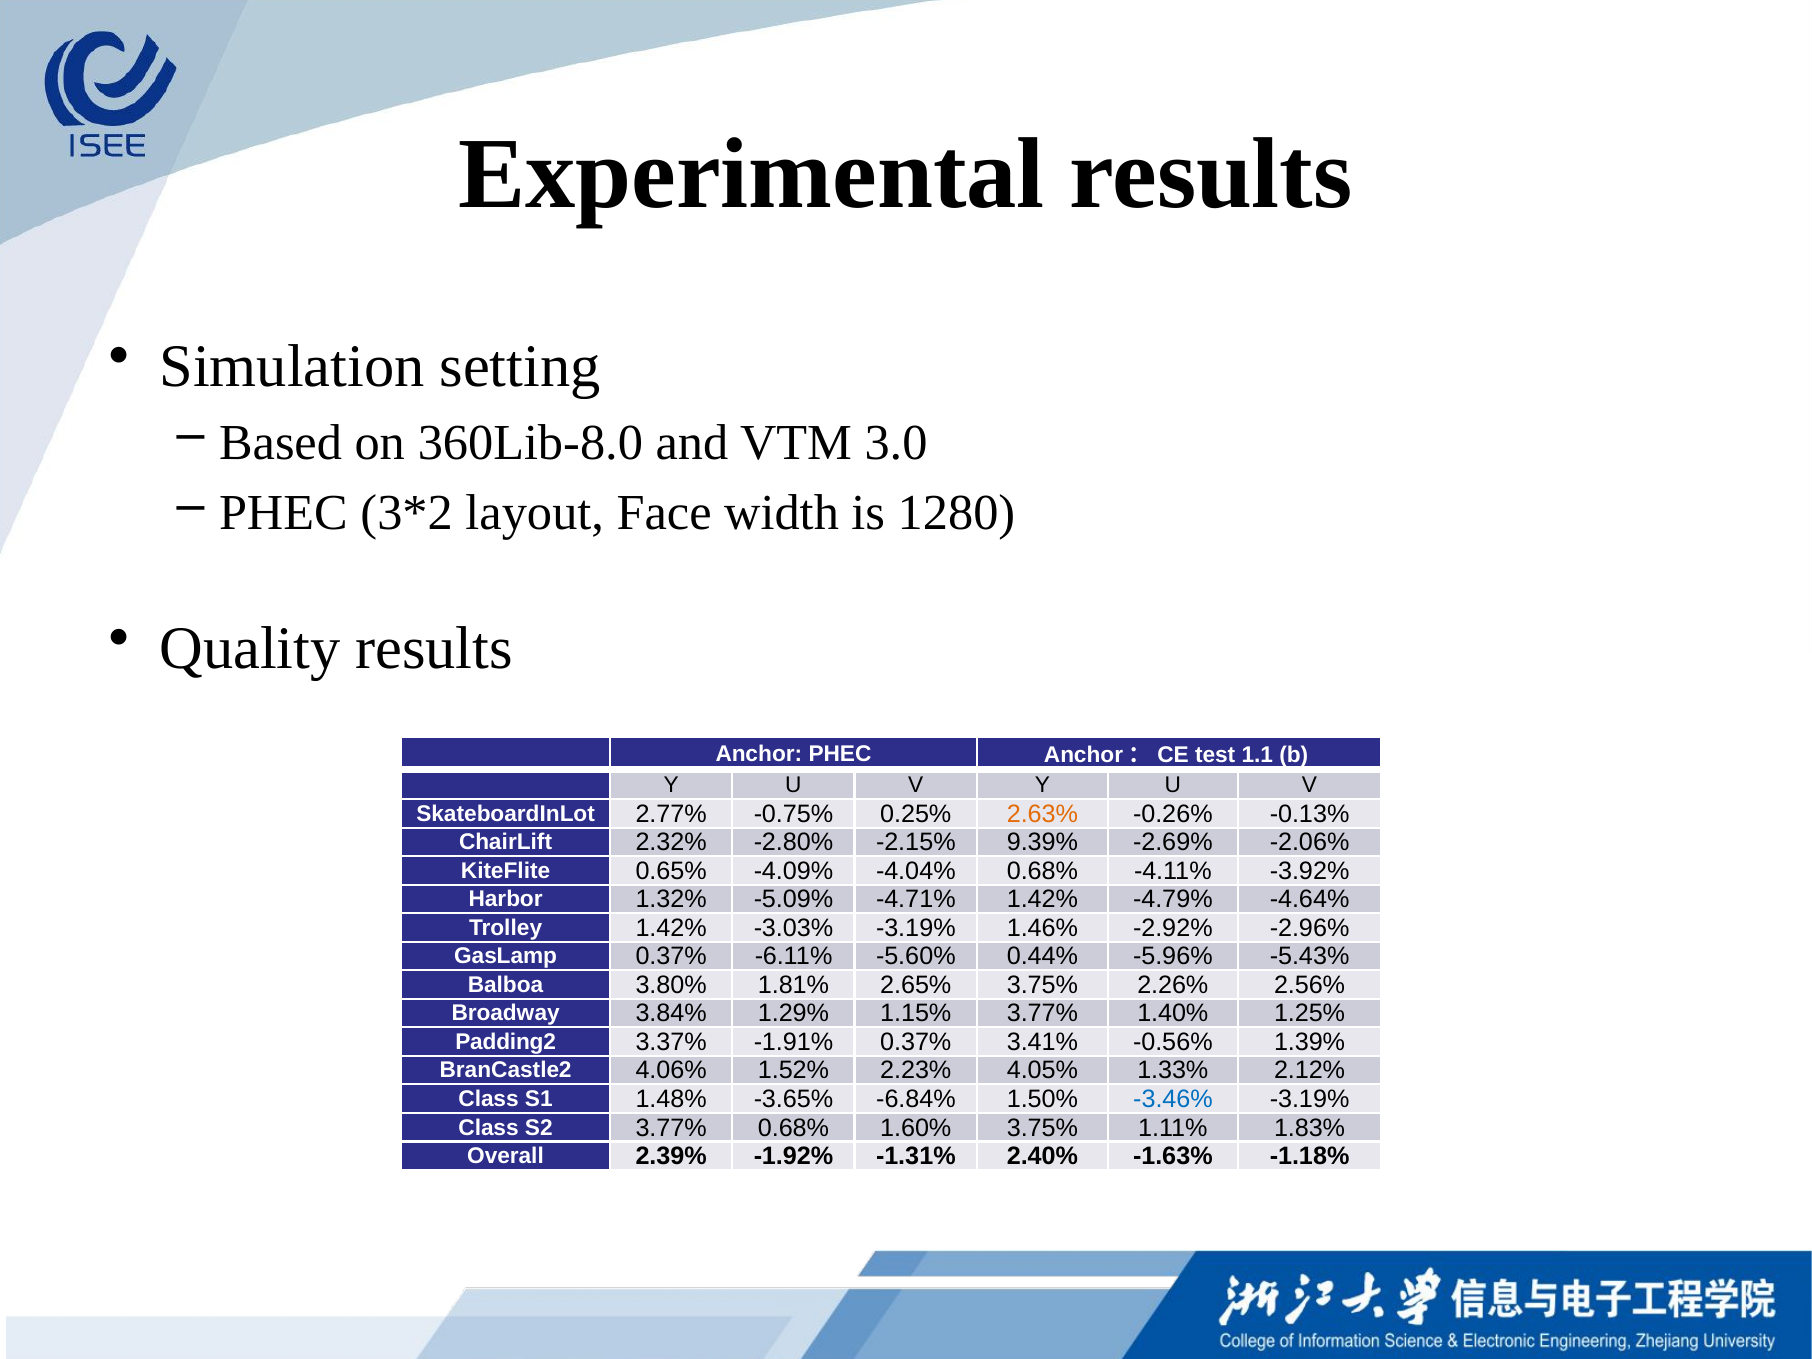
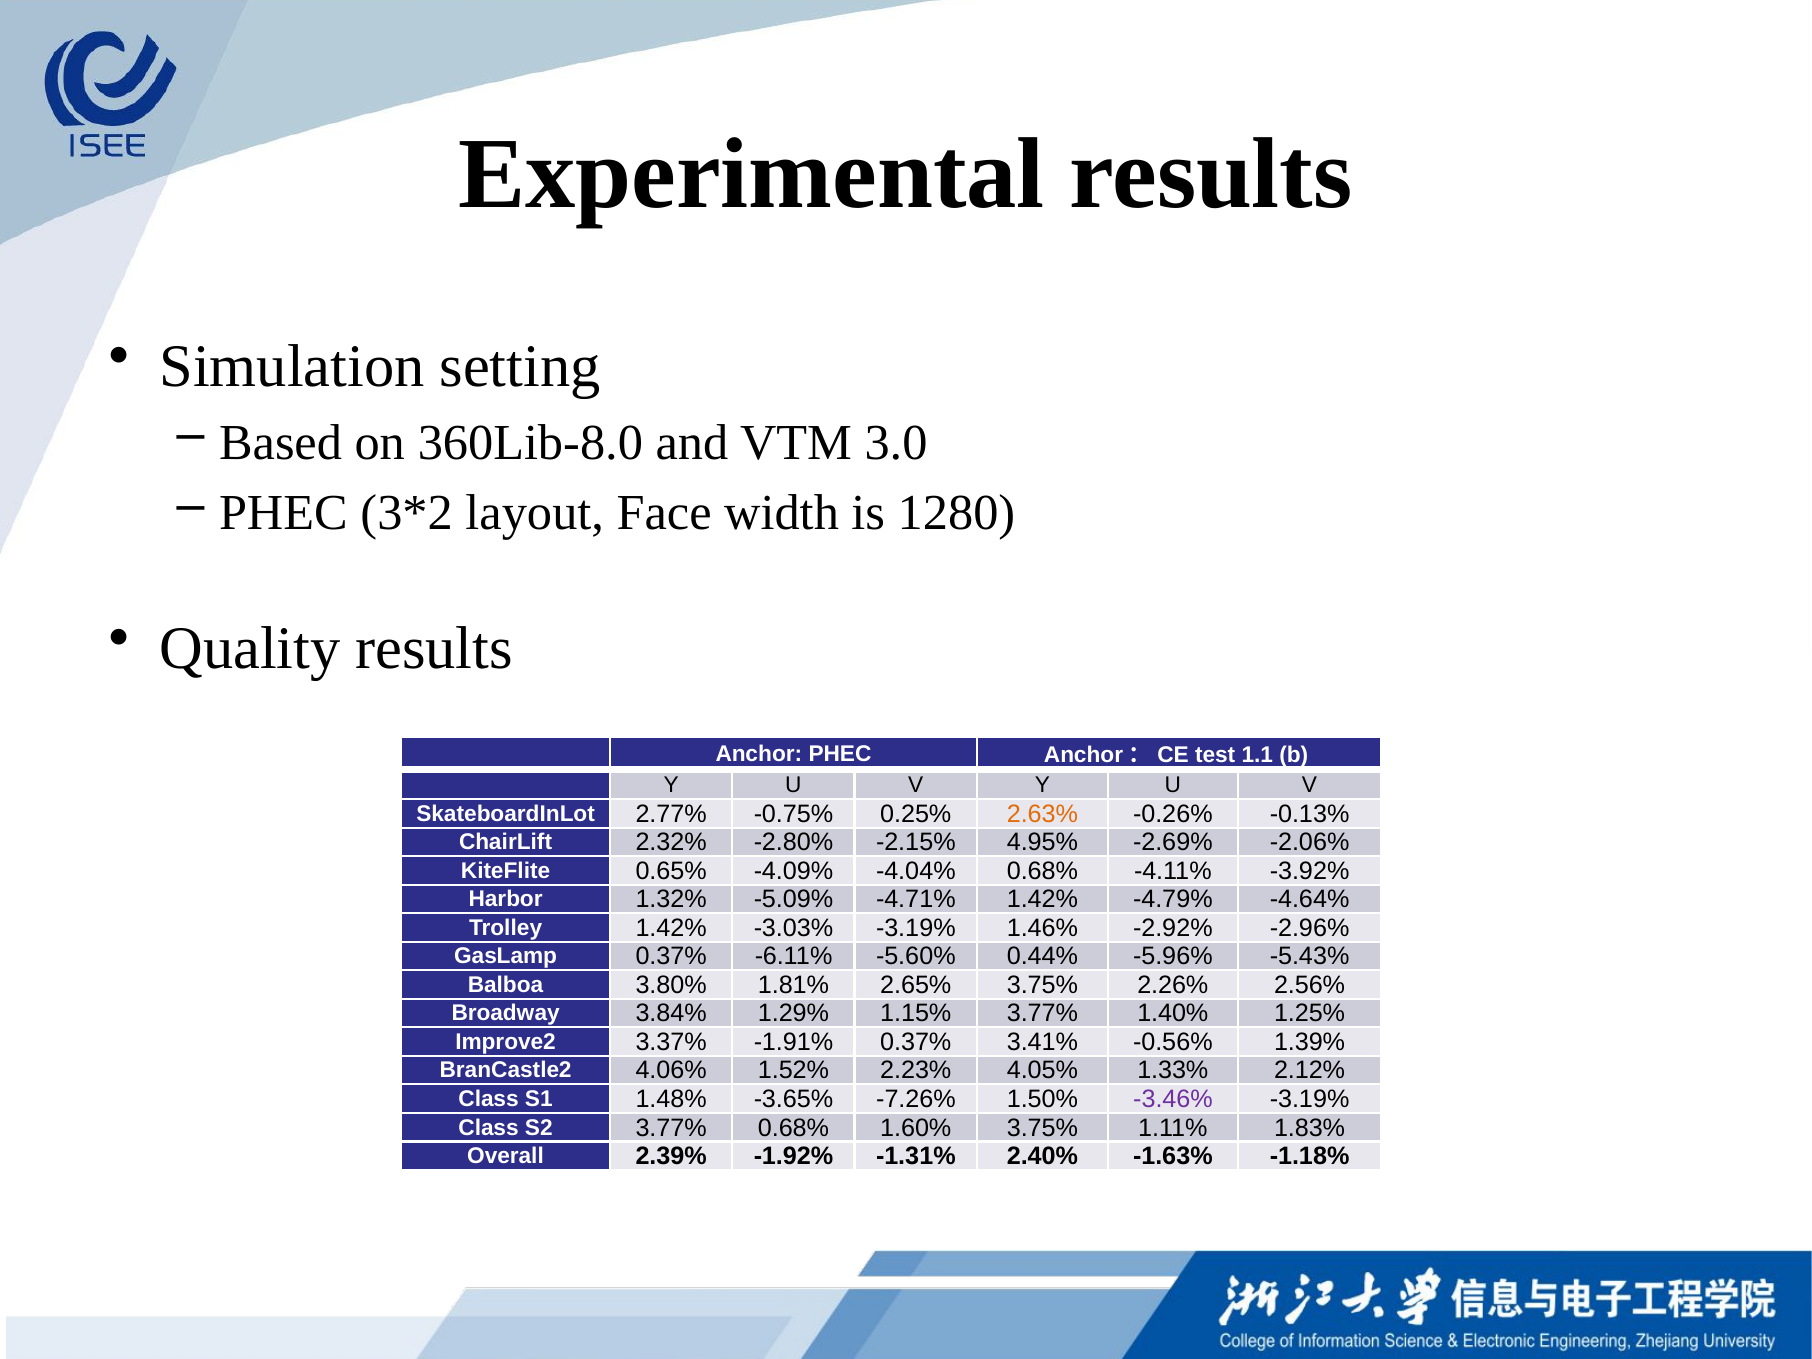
9.39%: 9.39% -> 4.95% (1042, 842)
Padding2: Padding2 -> Improve2 (506, 1042)
-6.84%: -6.84% -> -7.26% (916, 1099)
-3.46% colour: blue -> purple (1173, 1099)
